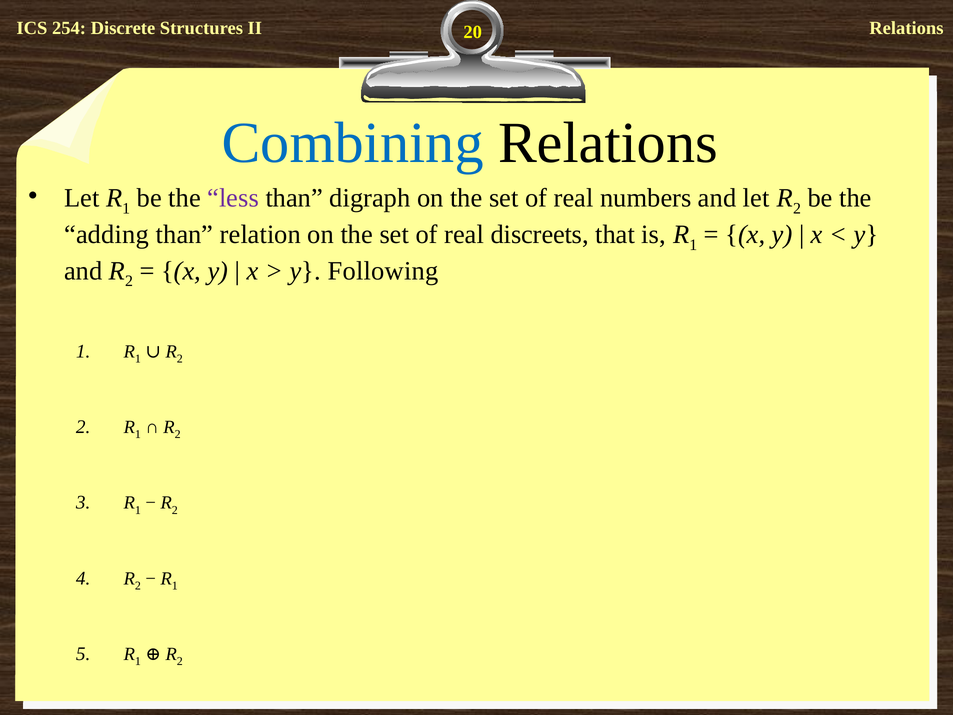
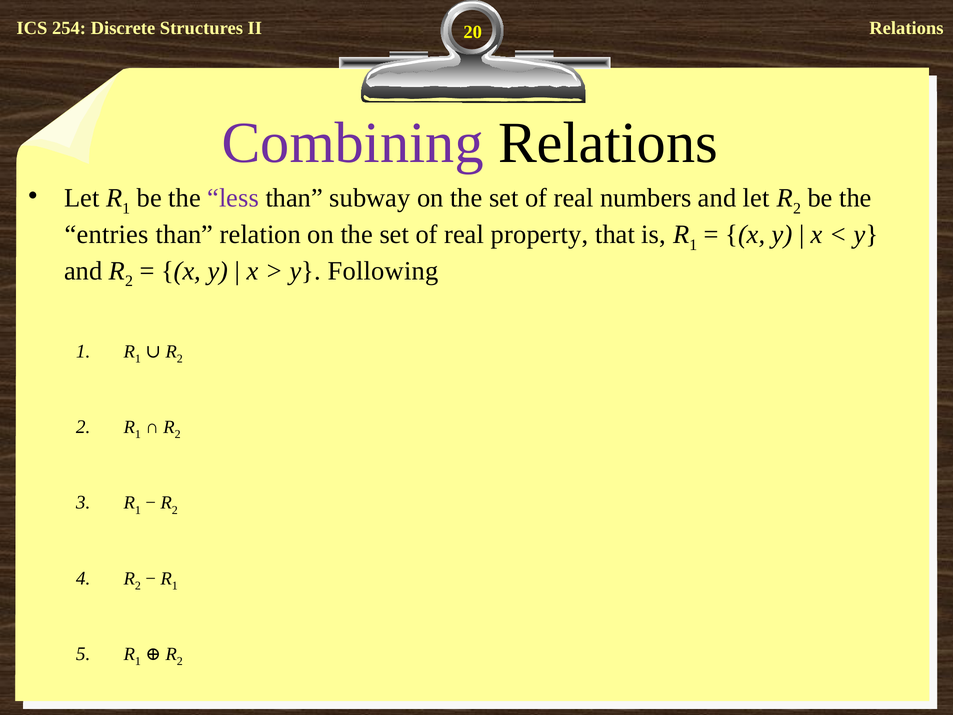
Combining colour: blue -> purple (353, 143)
digraph: digraph -> subway (370, 198)
adding: adding -> entries (107, 234)
discreets: discreets -> property (540, 234)
